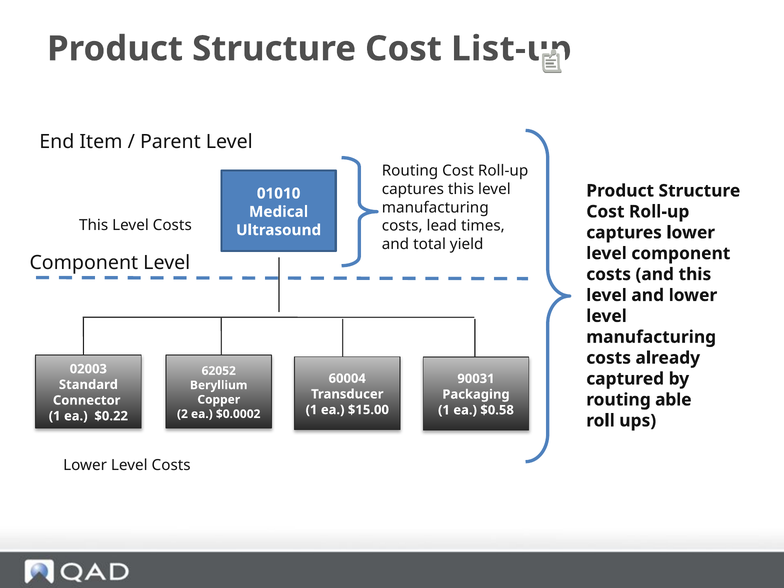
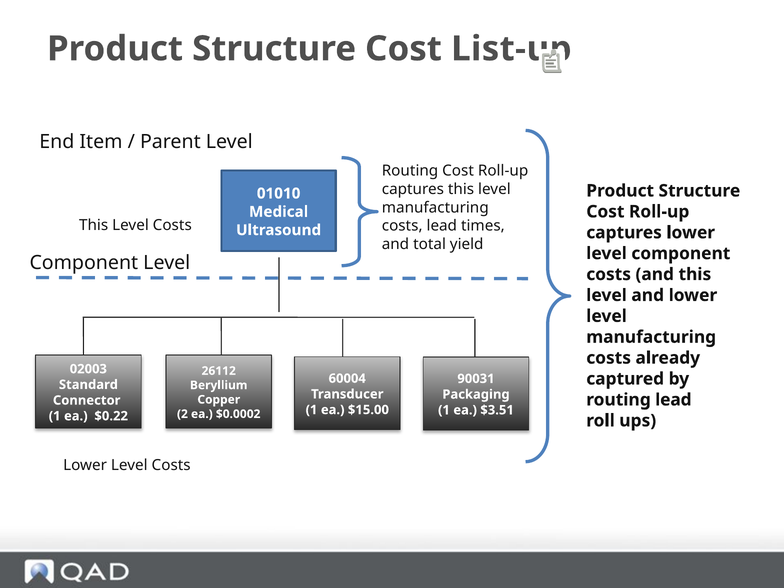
62052: 62052 -> 26112 (219, 371)
routing able: able -> lead (673, 400)
$0.58: $0.58 -> $3.51 (497, 410)
